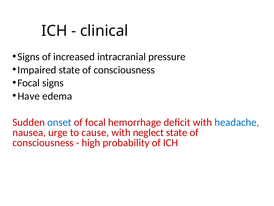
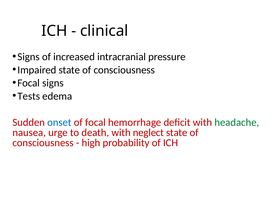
Have: Have -> Tests (29, 96)
headache colour: blue -> green (237, 122)
cause: cause -> death (95, 132)
